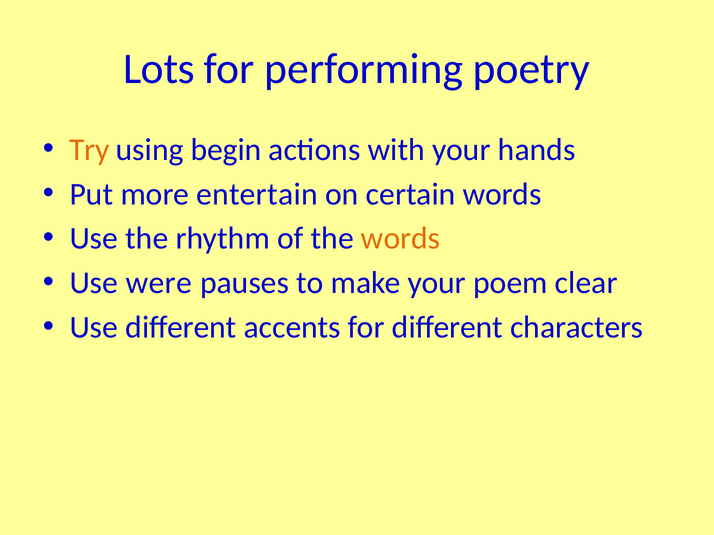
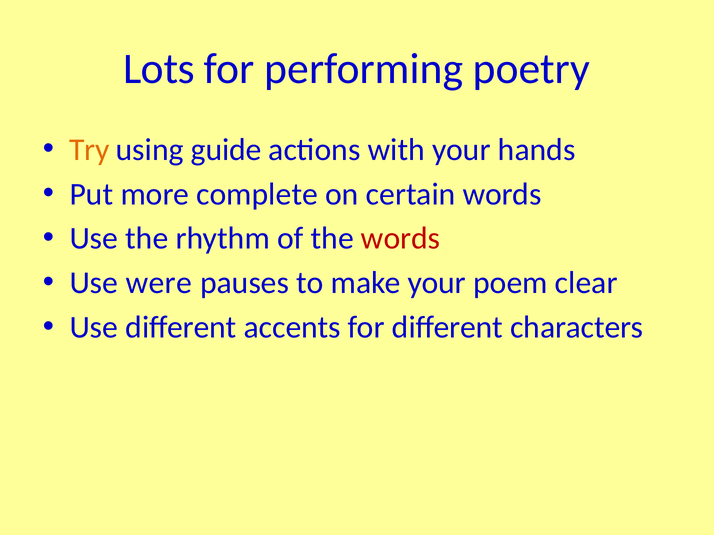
begin: begin -> guide (226, 150)
entertain: entertain -> complete (257, 194)
words colour: orange -> red (400, 239)
